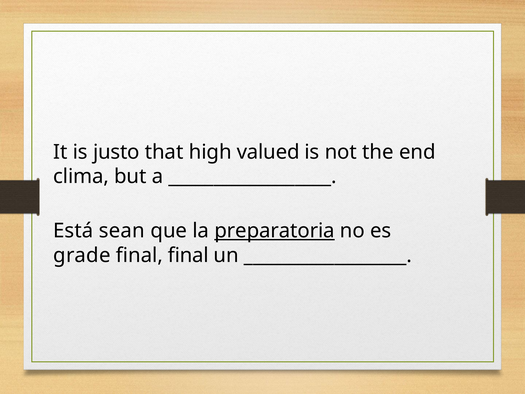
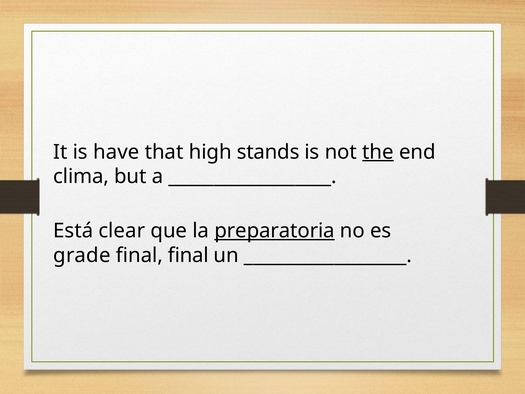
justo: justo -> have (116, 152)
valued: valued -> stands (268, 152)
the underline: none -> present (378, 152)
sean: sean -> clear (122, 231)
